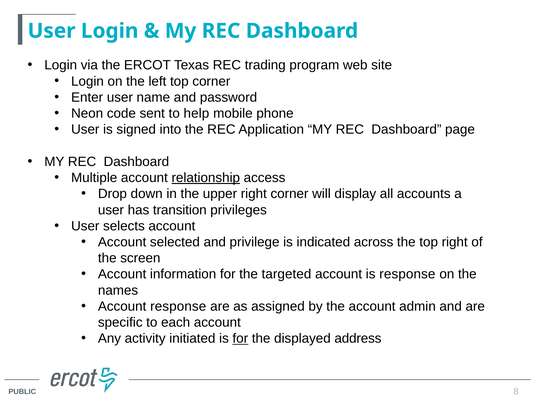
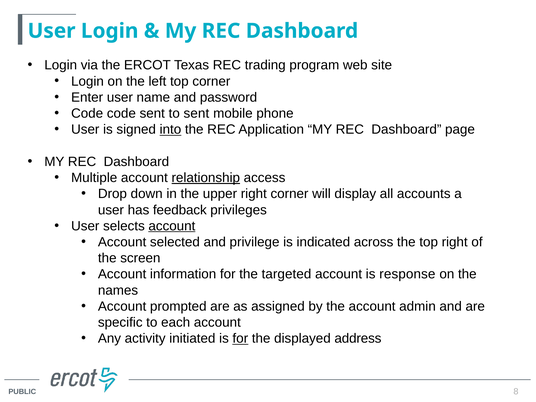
Neon: Neon -> Code (87, 113)
to help: help -> sent (196, 113)
into underline: none -> present (170, 130)
transition: transition -> feedback (180, 210)
account underline: none -> present (172, 226)
Account response: response -> prompted (178, 306)
